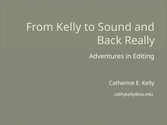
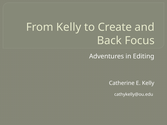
Sound: Sound -> Create (115, 27)
Really: Really -> Focus (140, 41)
